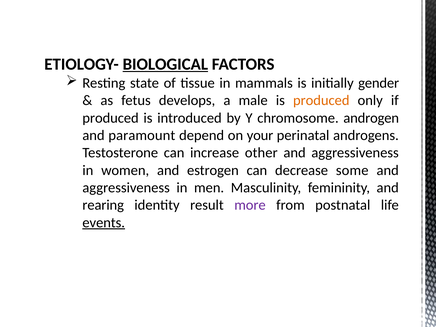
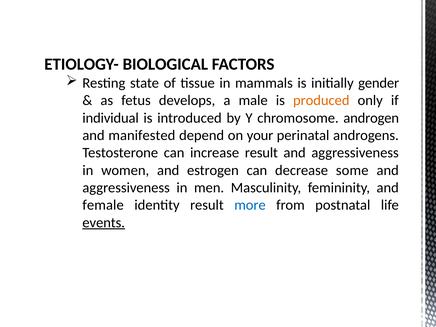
BIOLOGICAL underline: present -> none (165, 64)
produced: produced -> individual (111, 118)
paramount: paramount -> manifested (142, 135)
increase other: other -> result (261, 153)
rearing: rearing -> female (103, 205)
more colour: purple -> blue (250, 205)
